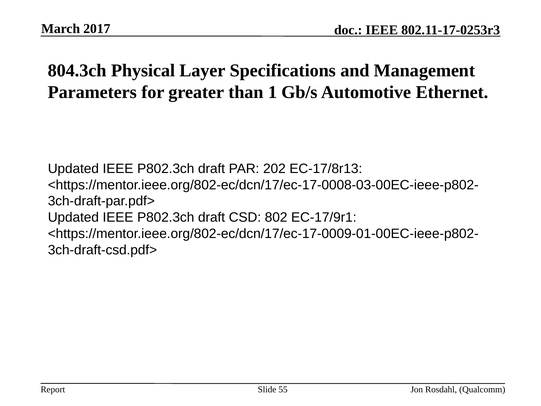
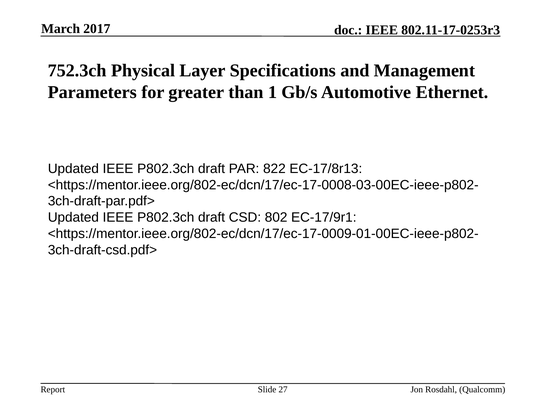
804.3ch: 804.3ch -> 752.3ch (77, 70)
202: 202 -> 822 (274, 169)
55: 55 -> 27 (283, 389)
